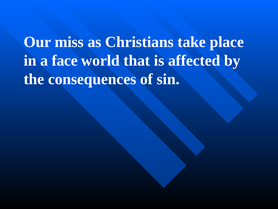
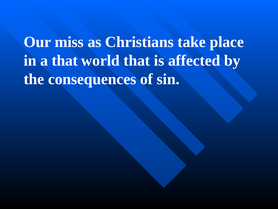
a face: face -> that (65, 60)
